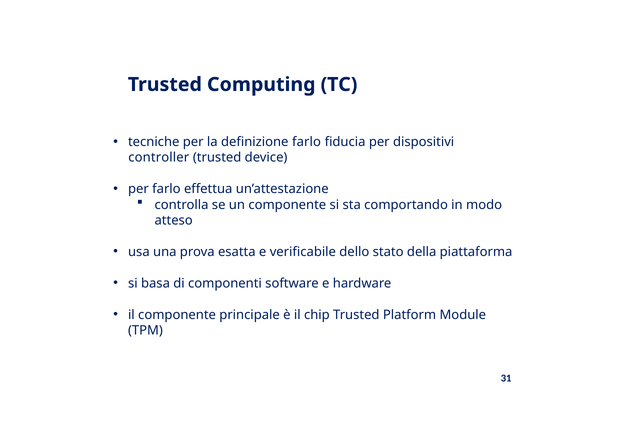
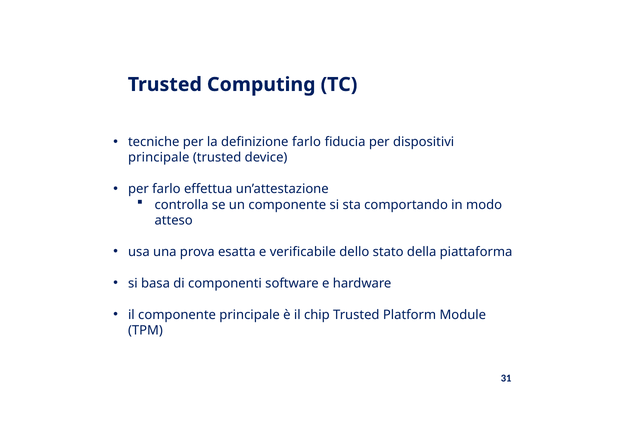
controller: controller -> principale (159, 158)
